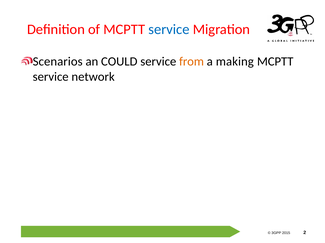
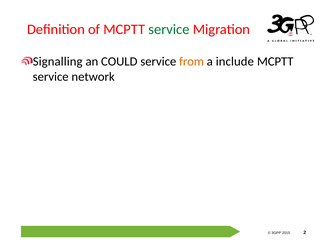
service colour: blue -> green (169, 29)
Scenarios: Scenarios -> Signalling (58, 62)
making: making -> include (235, 62)
